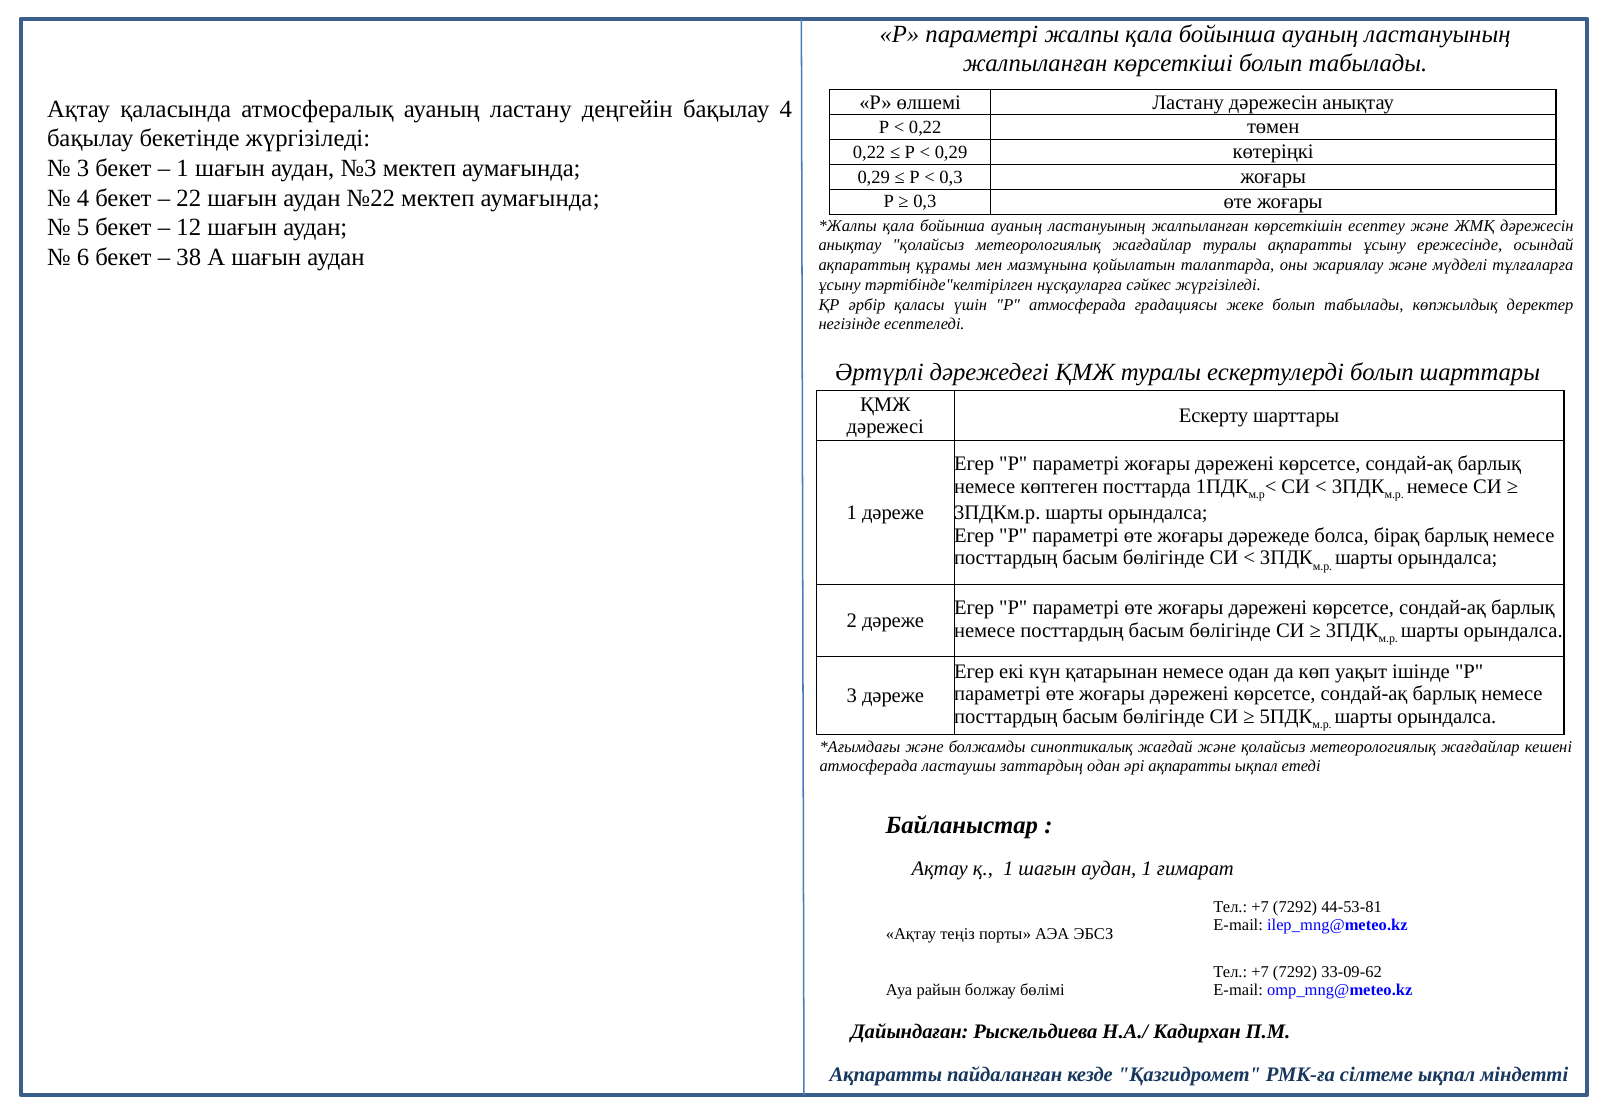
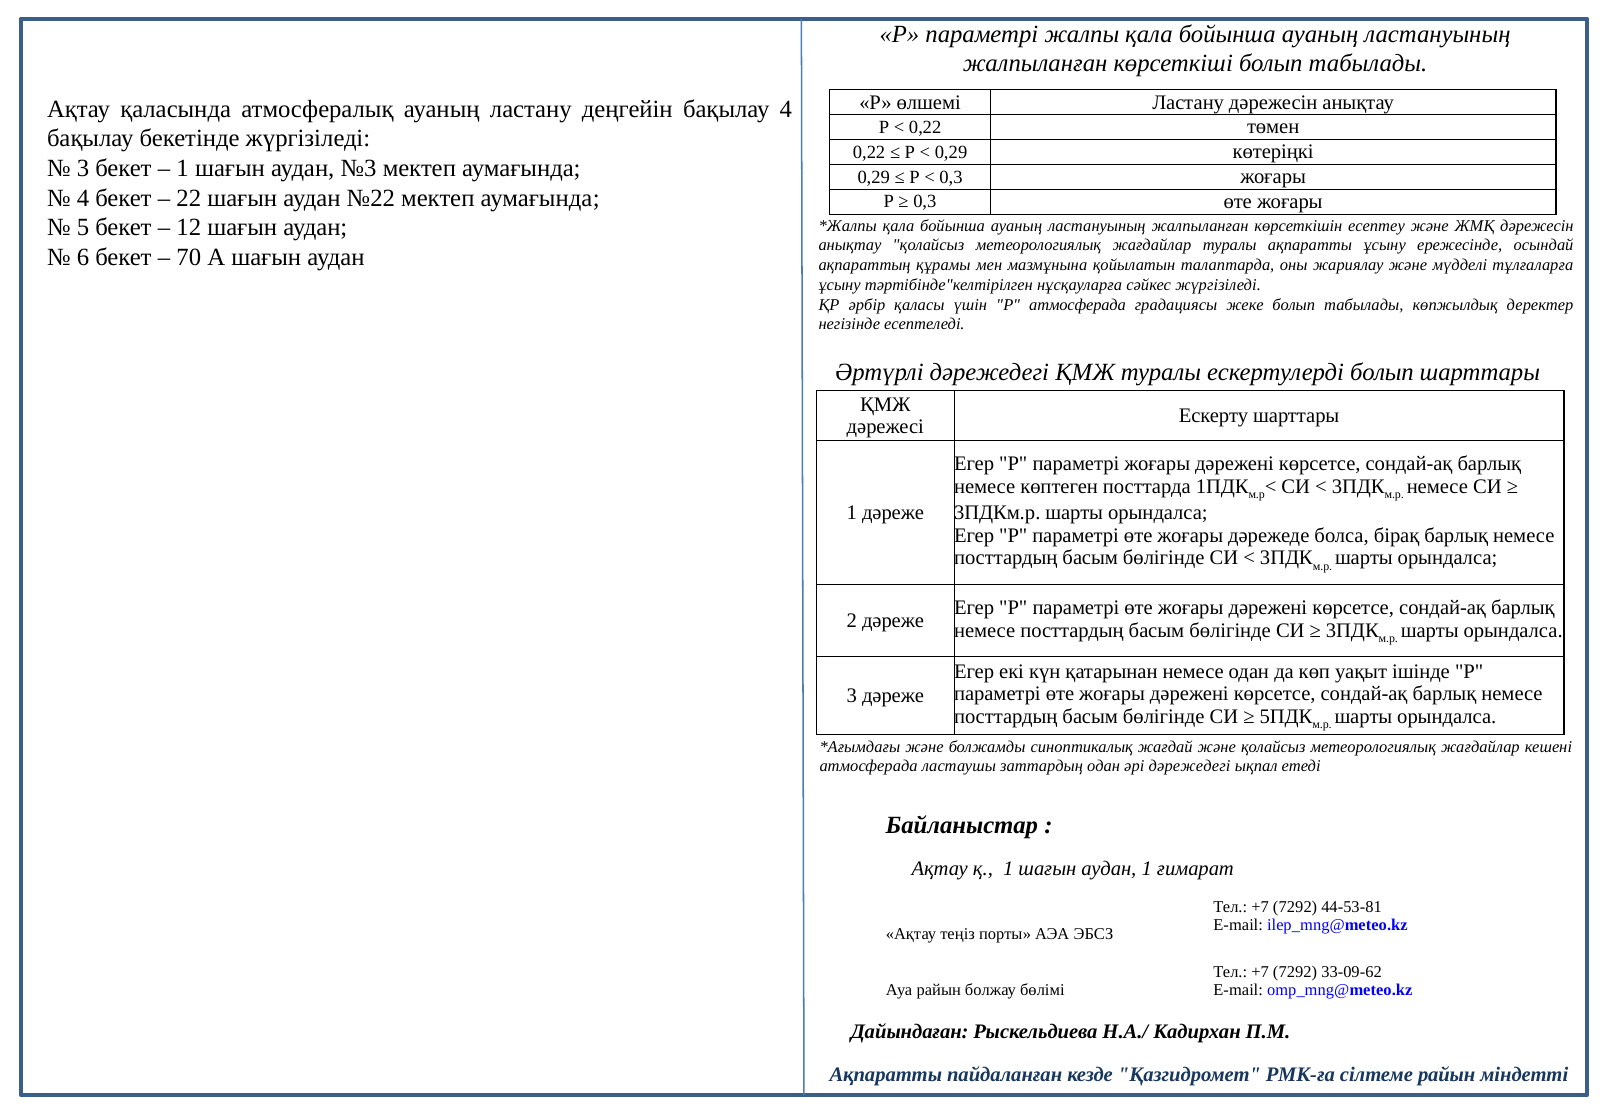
38: 38 -> 70 (189, 257)
әрі ақпаратты: ақпаратты -> дәрежедегі (1190, 766)
сілтеме ықпал: ықпал -> райын (1447, 1074)
